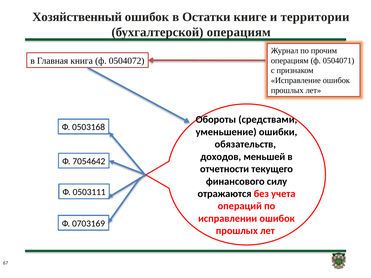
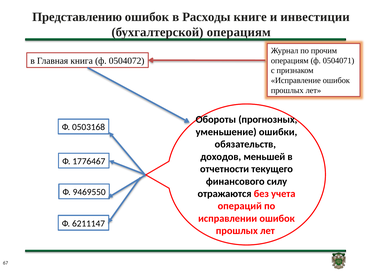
Хозяйственный: Хозяйственный -> Представлению (77, 17)
Остатки: Остатки -> Расходы (206, 17)
территории: территории -> инвестиции (315, 17)
средствами: средствами -> прогнозных (268, 120)
7054642: 7054642 -> 1776467 (89, 161)
0503111: 0503111 -> 9469550 (89, 192)
0703169: 0703169 -> 6211147 (89, 224)
